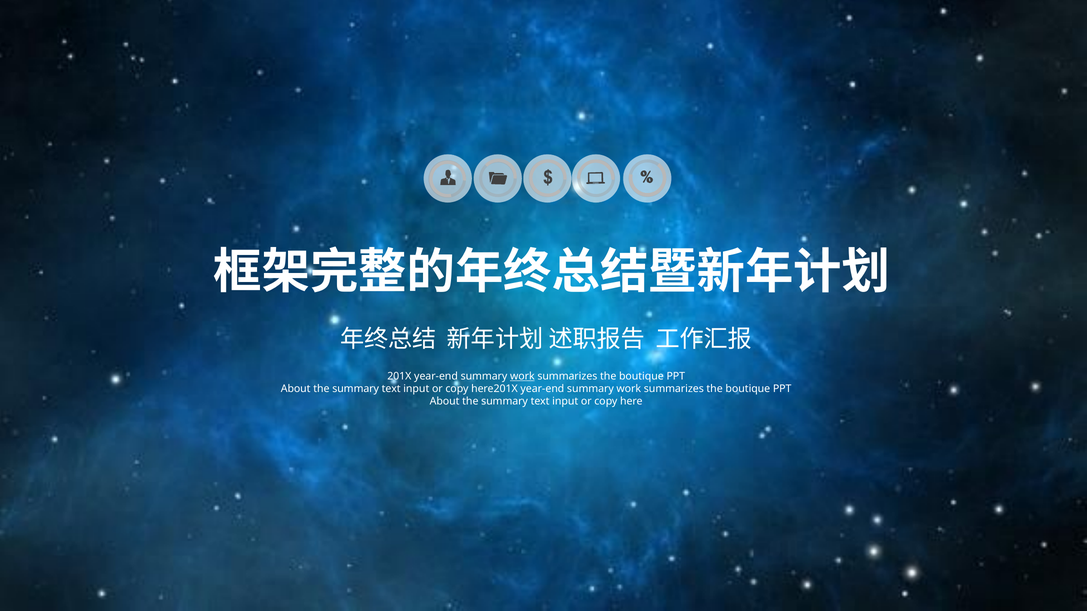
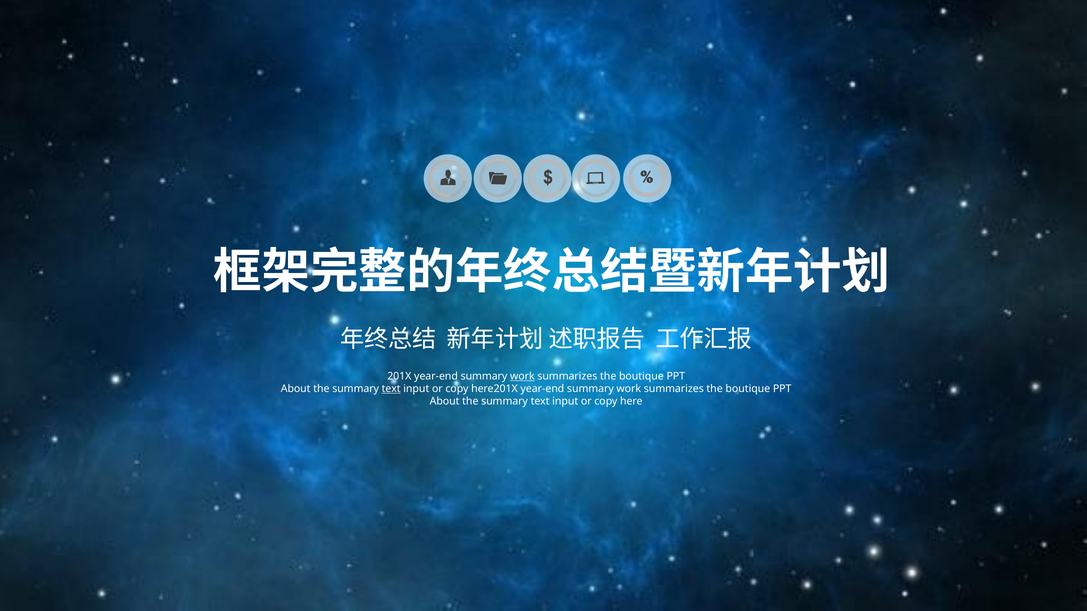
text underline: none -> present (391, 389)
